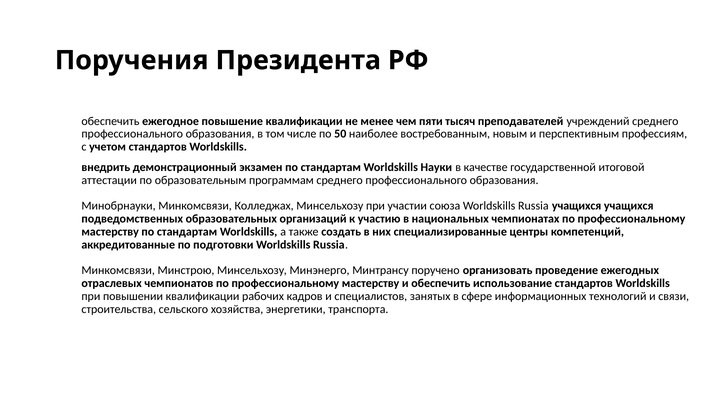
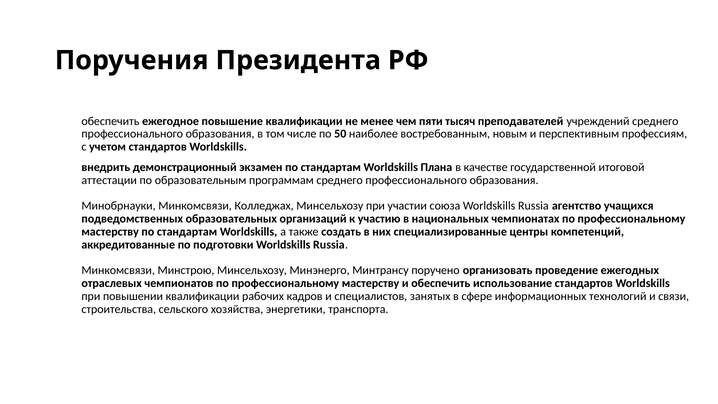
Науки: Науки -> Плана (436, 167)
Russia учащихся: учащихся -> агентство (577, 206)
